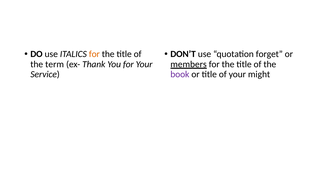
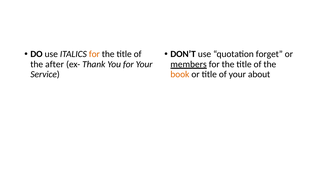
term: term -> after (55, 64)
book colour: purple -> orange (180, 74)
might: might -> about (259, 74)
